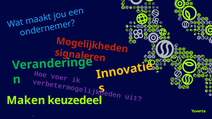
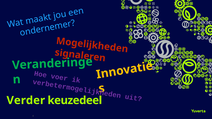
Maken: Maken -> Verder (26, 101)
